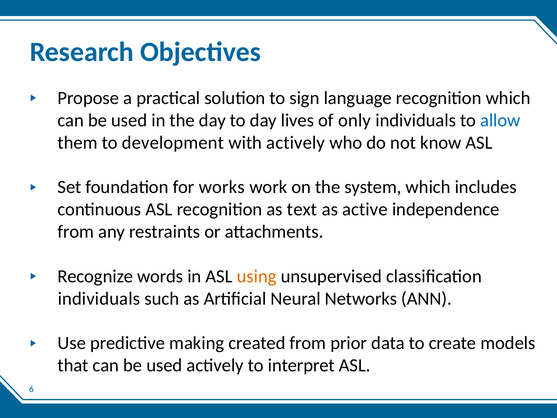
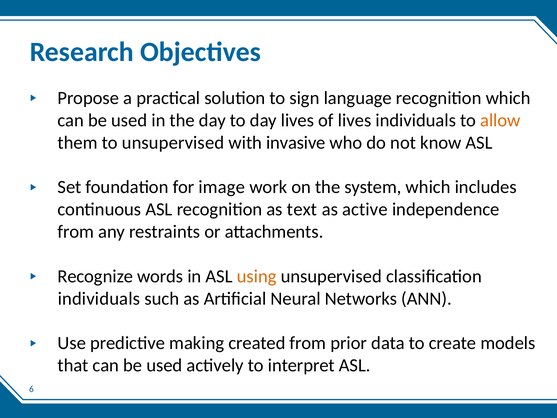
of only: only -> lives (355, 120)
allow colour: blue -> orange (500, 120)
to development: development -> unsupervised (173, 142)
with actively: actively -> invasive (296, 142)
works: works -> image (222, 187)
